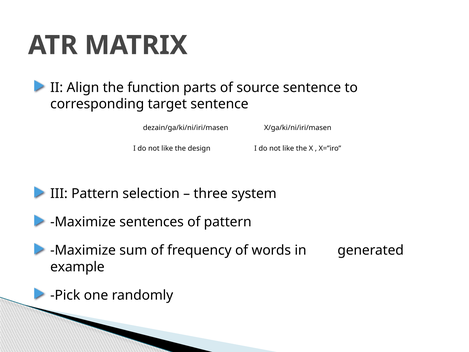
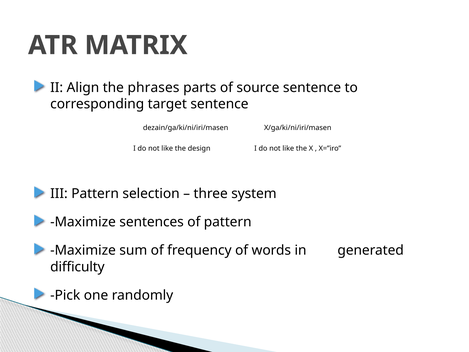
function: function -> phrases (153, 87)
example: example -> difficulty (77, 267)
